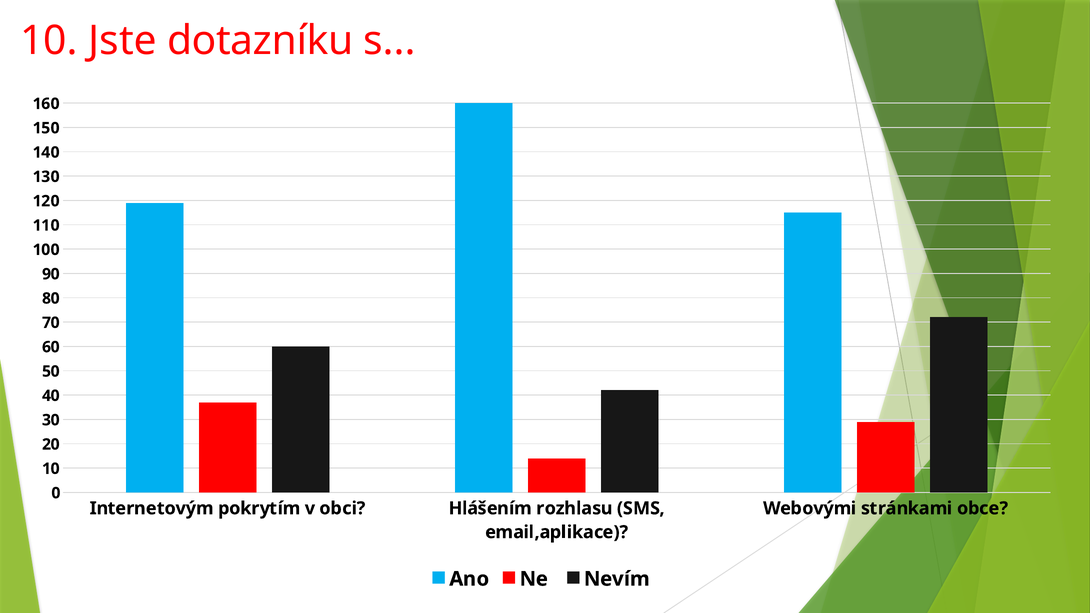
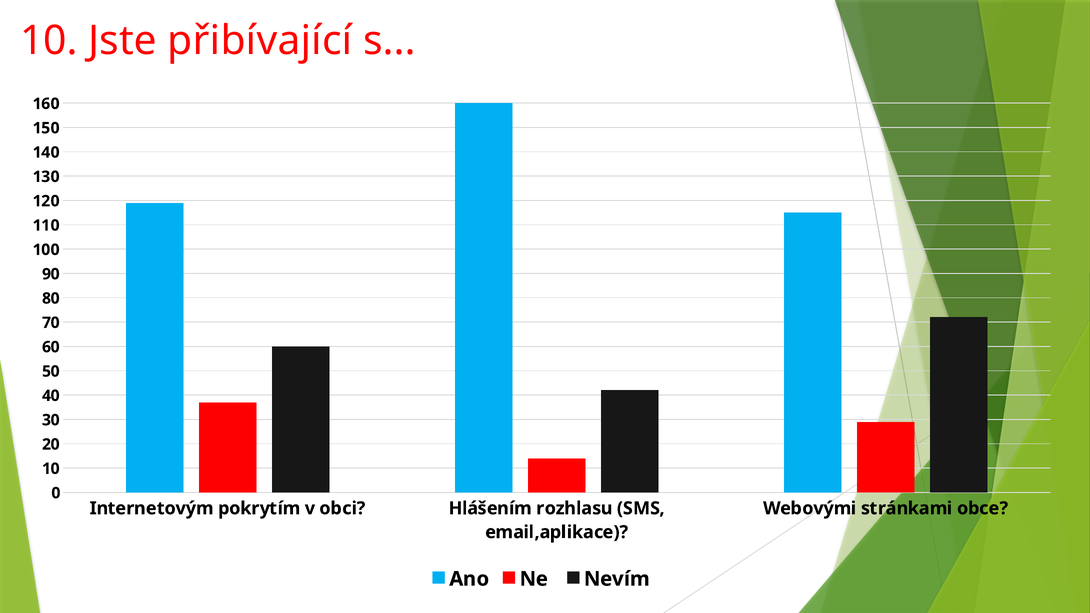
dotazníku: dotazníku -> přibívající (260, 41)
